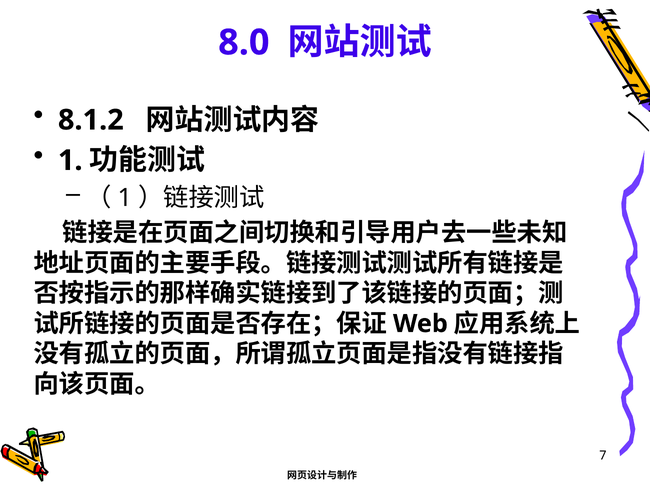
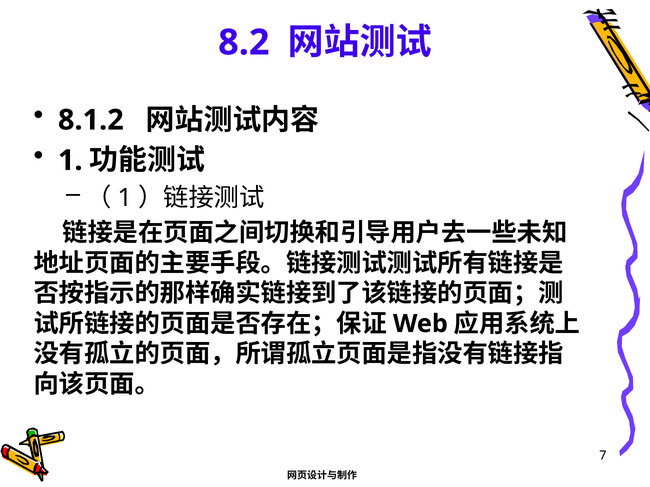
8.0: 8.0 -> 8.2 (244, 43)
